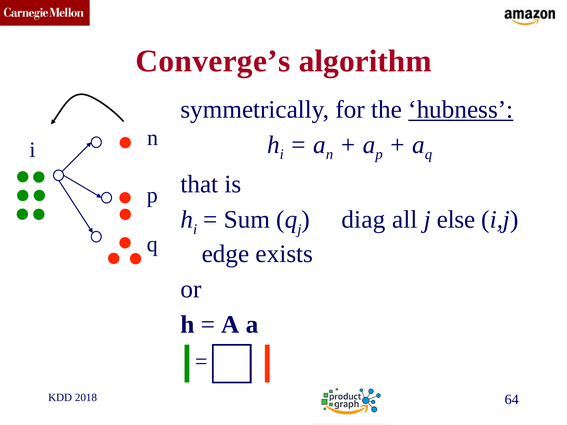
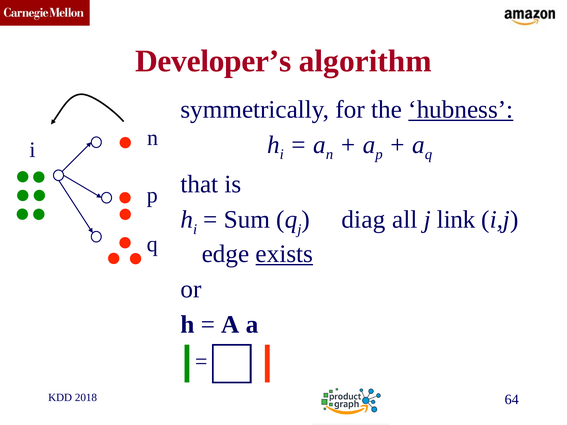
Converge’s: Converge’s -> Developer’s (213, 61)
else: else -> link (456, 220)
exists underline: none -> present (284, 254)
